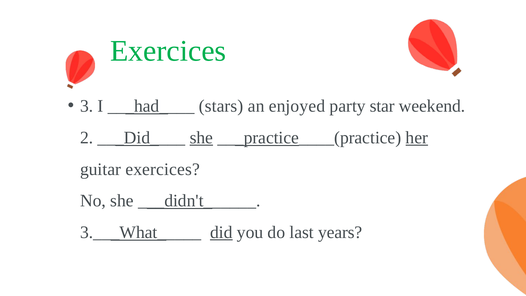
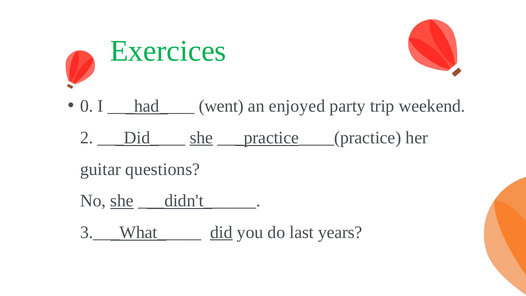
3: 3 -> 0 (87, 106)
stars: stars -> went (221, 106)
star: star -> trip (382, 106)
her underline: present -> none (417, 138)
guitar exercices: exercices -> questions (163, 169)
she underline: none -> present (122, 201)
